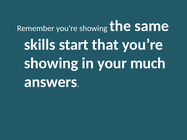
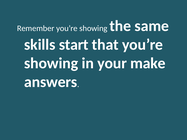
much: much -> make (148, 63)
